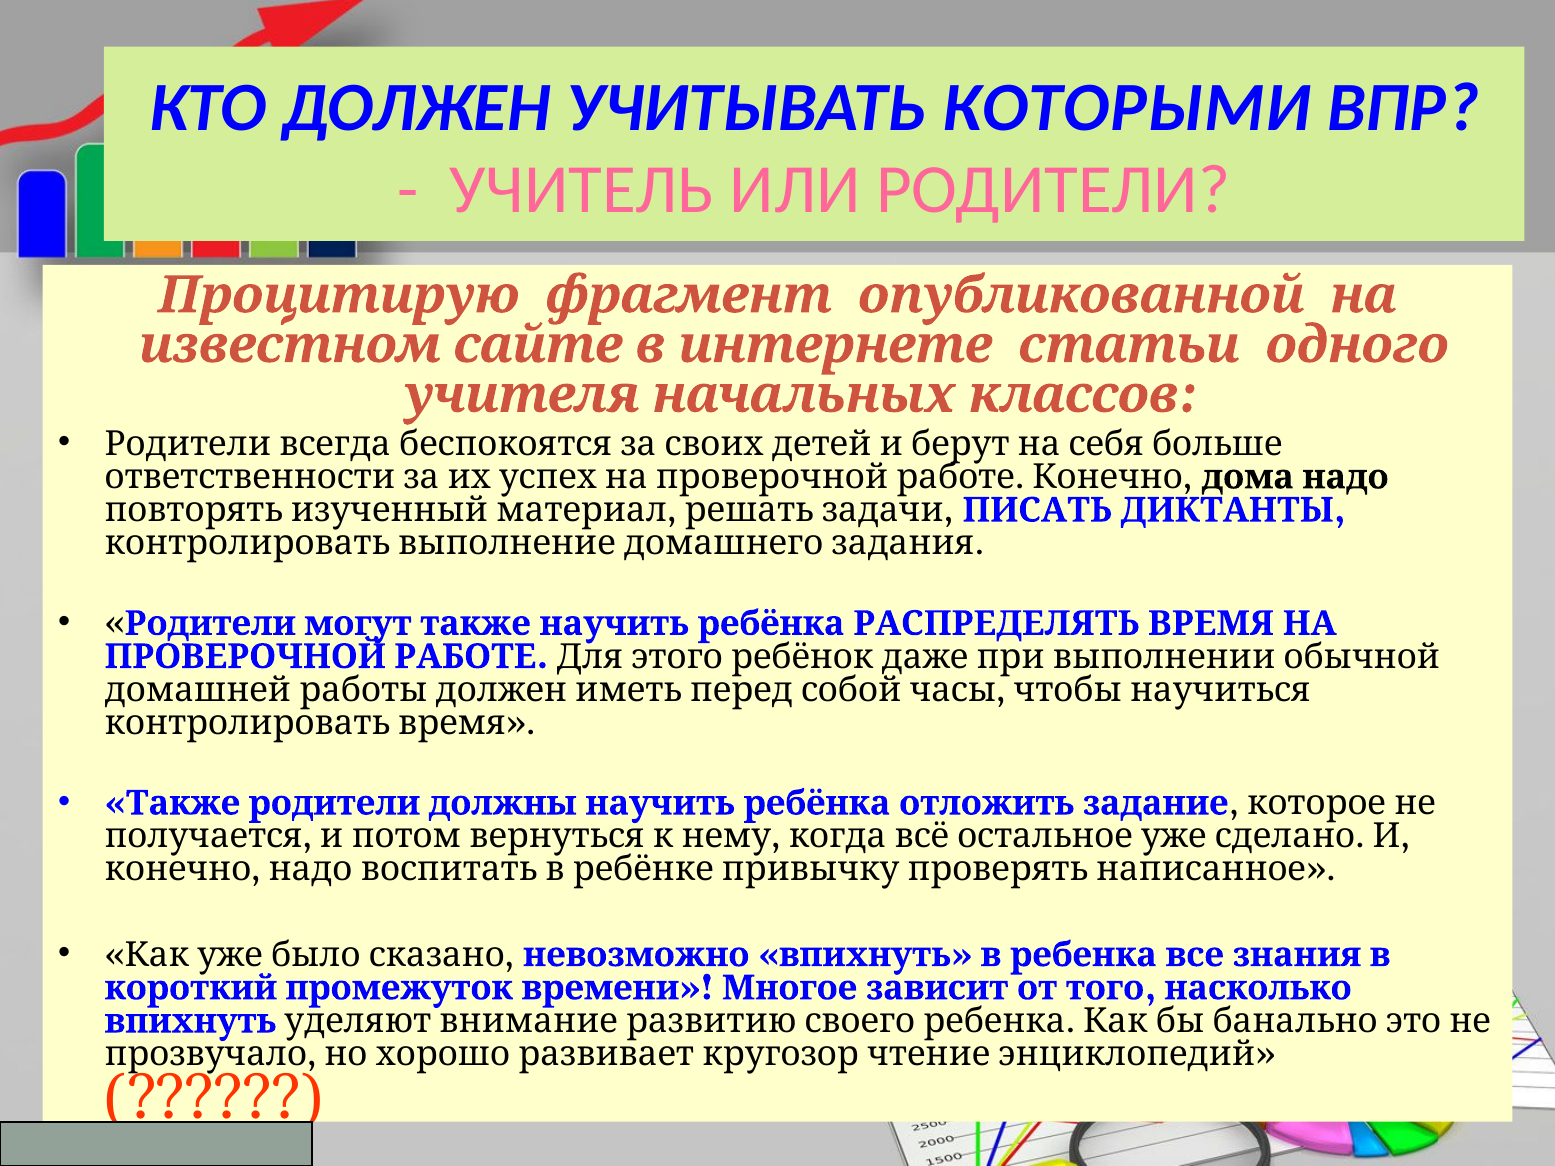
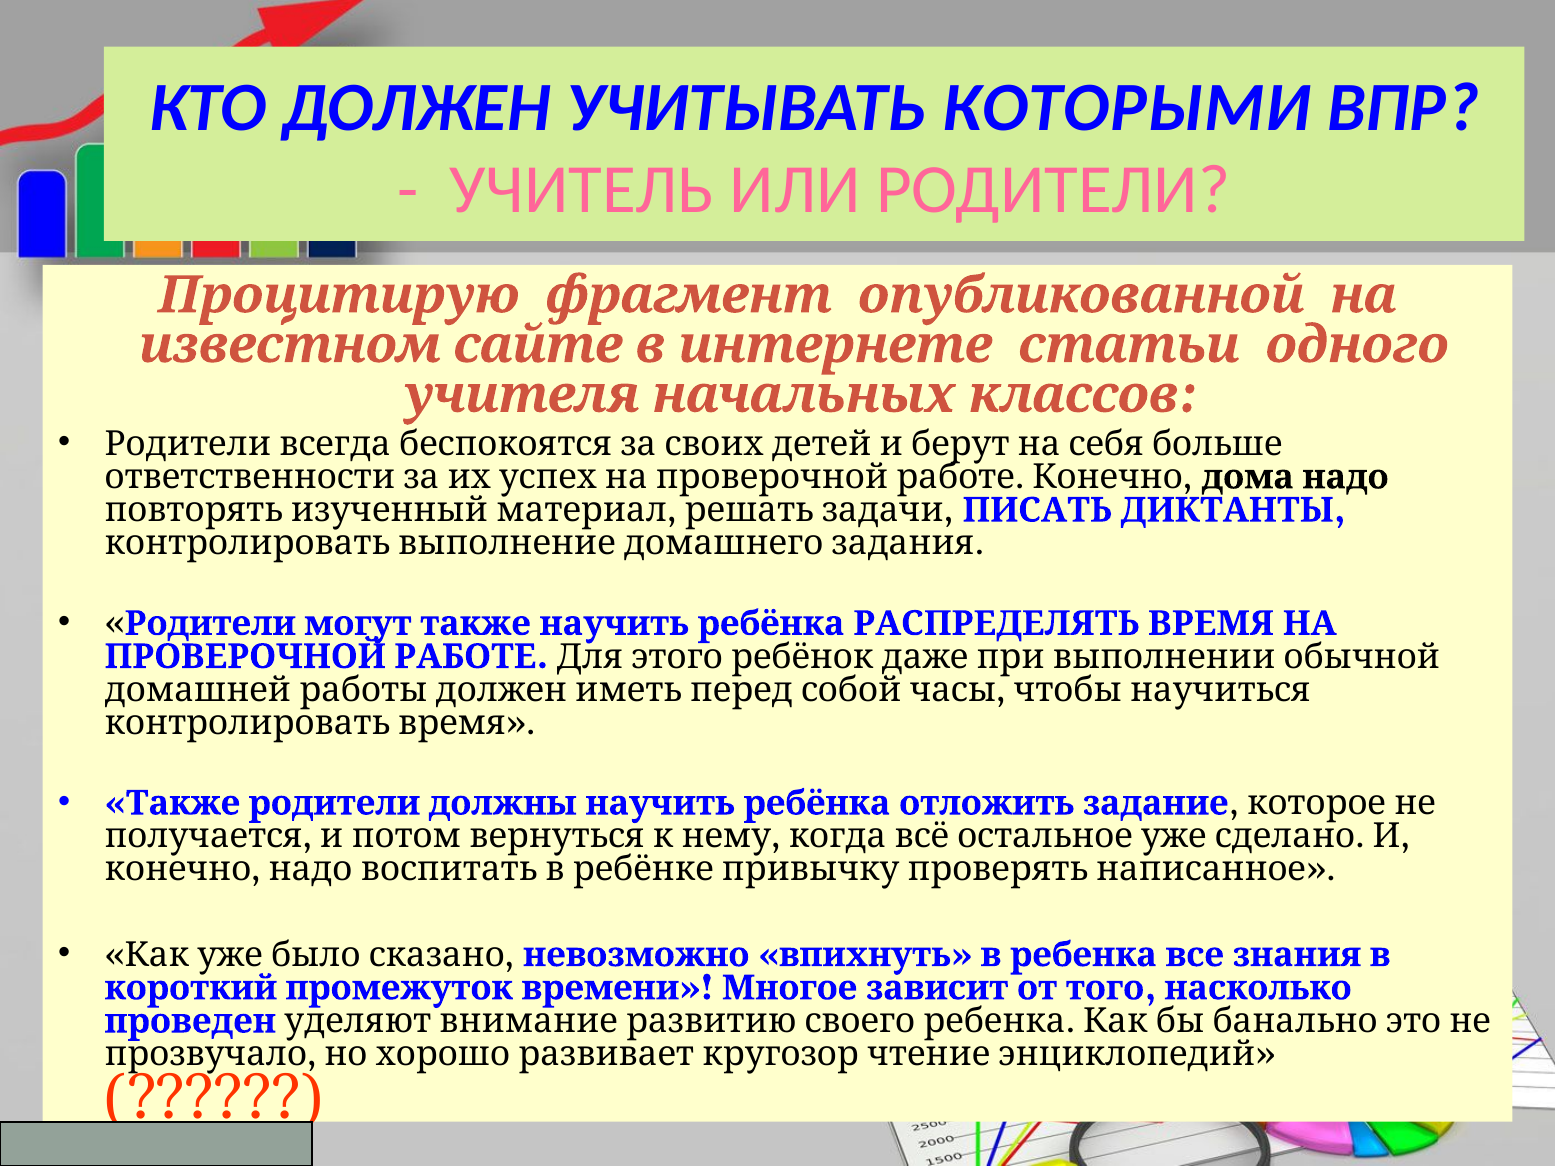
впихнуть: впихнуть -> проведен (190, 1021)
